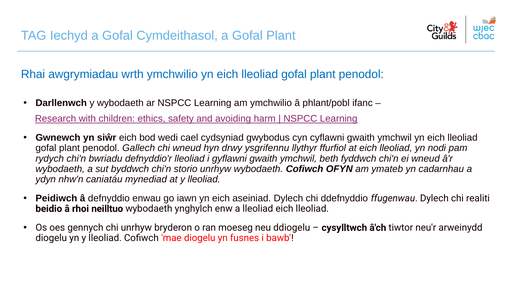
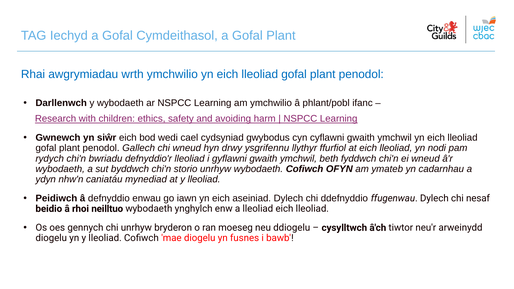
realiti: realiti -> nesaf (478, 198)
